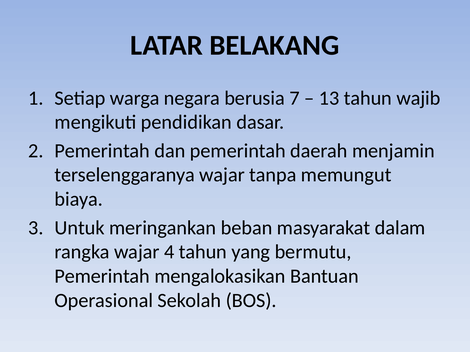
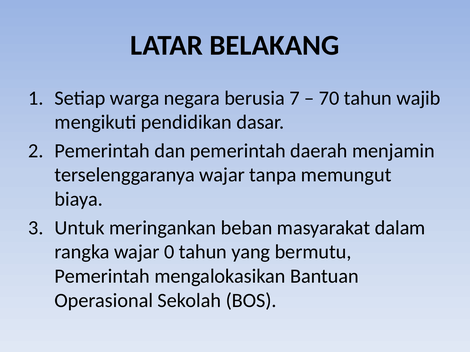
13: 13 -> 70 (329, 98)
4: 4 -> 0 (169, 252)
